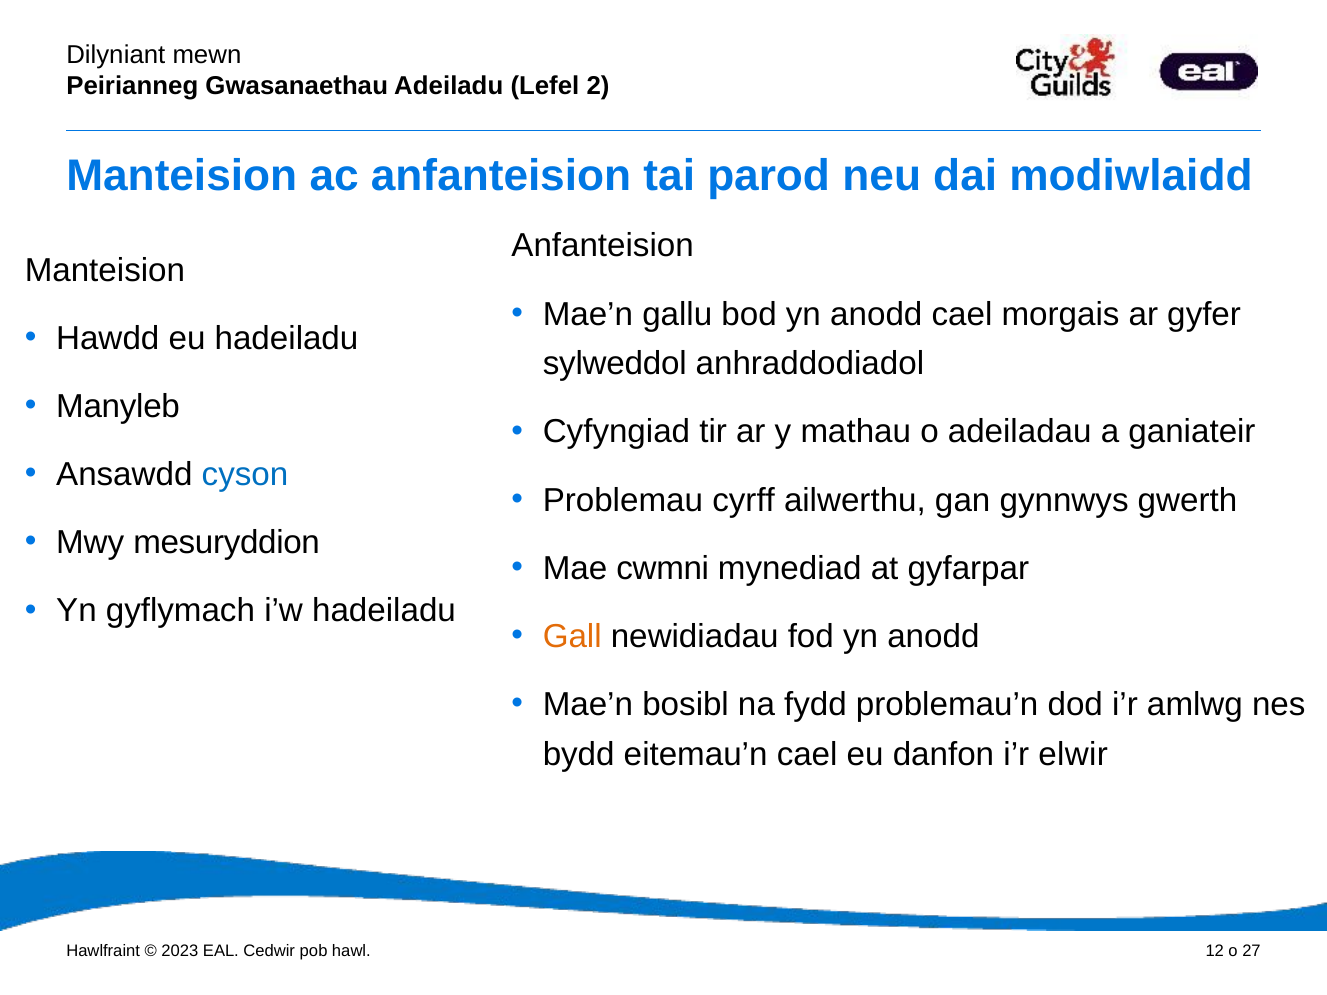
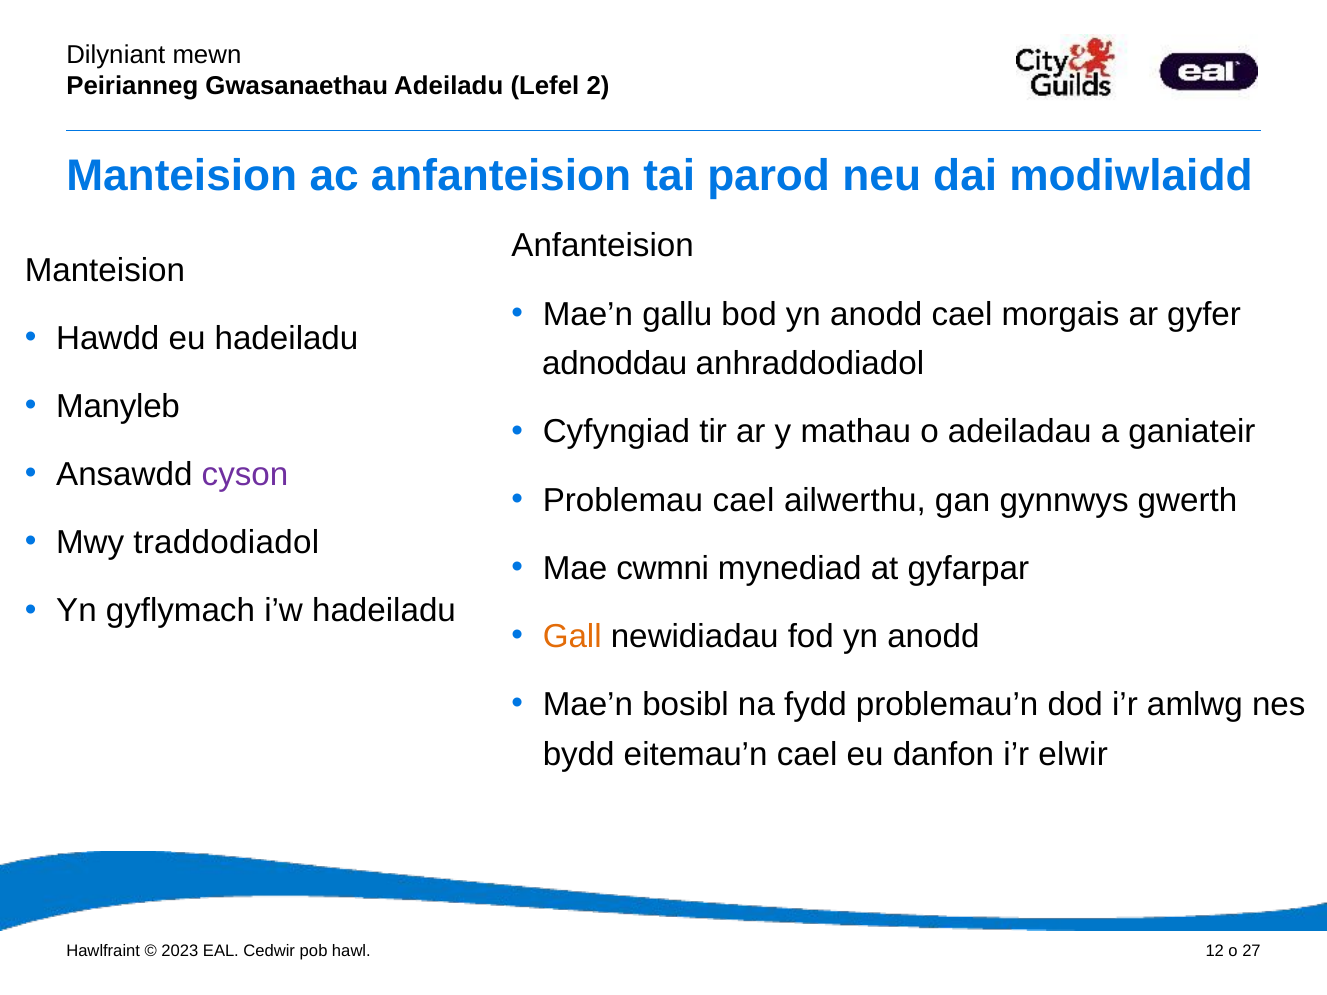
sylweddol: sylweddol -> adnoddau (615, 364)
cyson colour: blue -> purple (245, 475)
Problemau cyrff: cyrff -> cael (743, 500)
mesuryddion: mesuryddion -> traddodiadol (226, 543)
